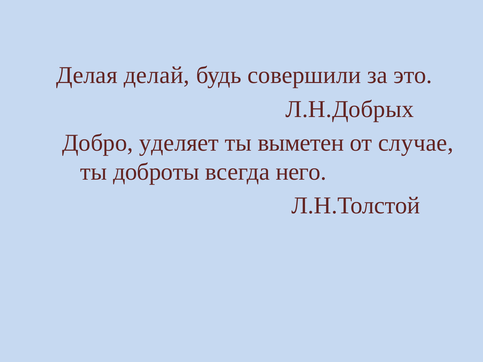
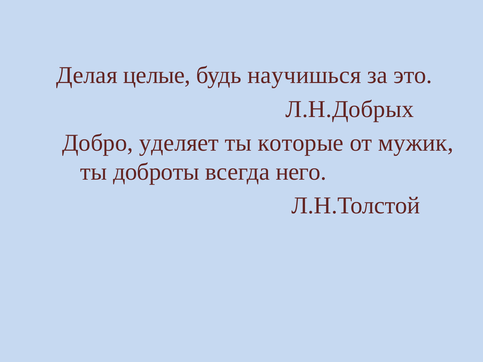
делай: делай -> целые (157, 75)
совершили: совершили -> научишься (304, 75)
выметен: выметен -> которые (301, 143)
случае: случае -> мужик (416, 143)
